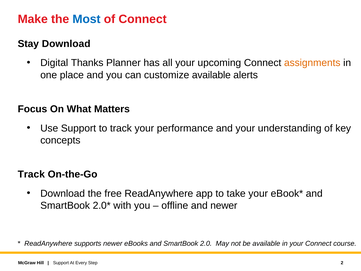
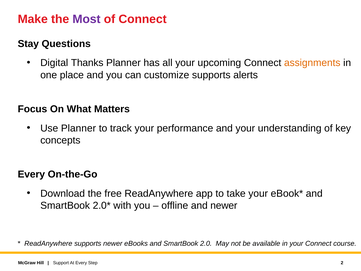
Most colour: blue -> purple (87, 19)
Stay Download: Download -> Questions (66, 44)
customize available: available -> supports (211, 75)
Use Support: Support -> Planner (78, 128)
Track: Track -> Every (31, 174)
